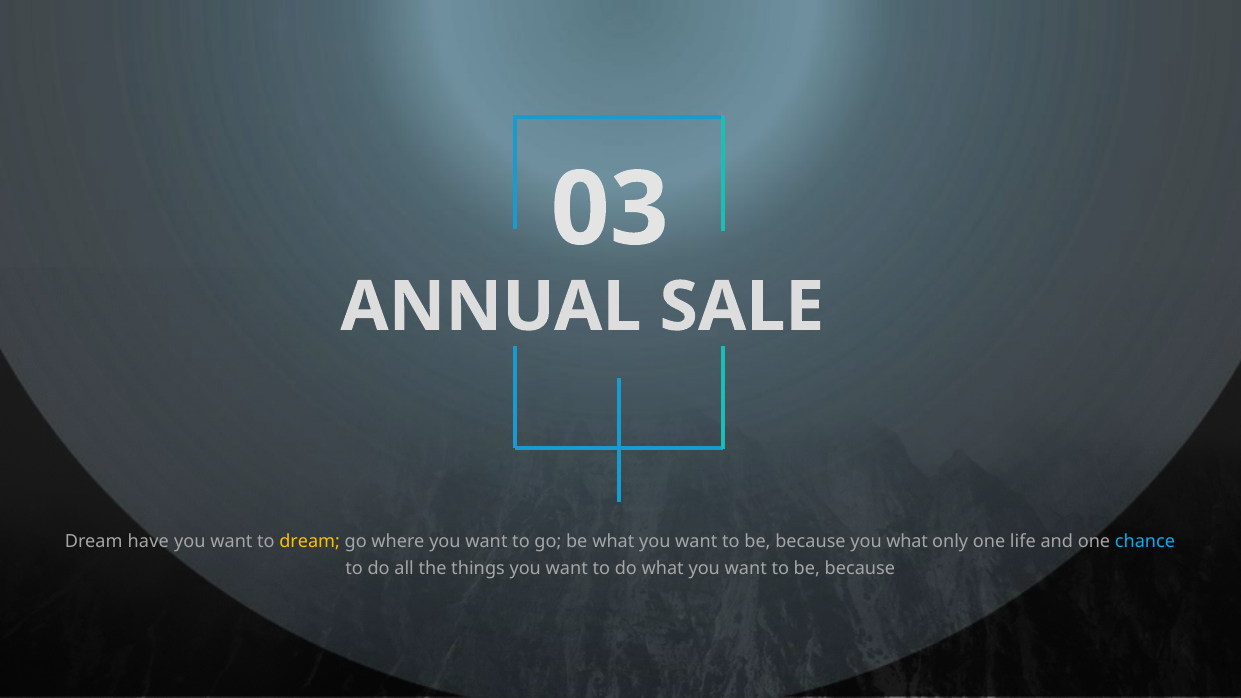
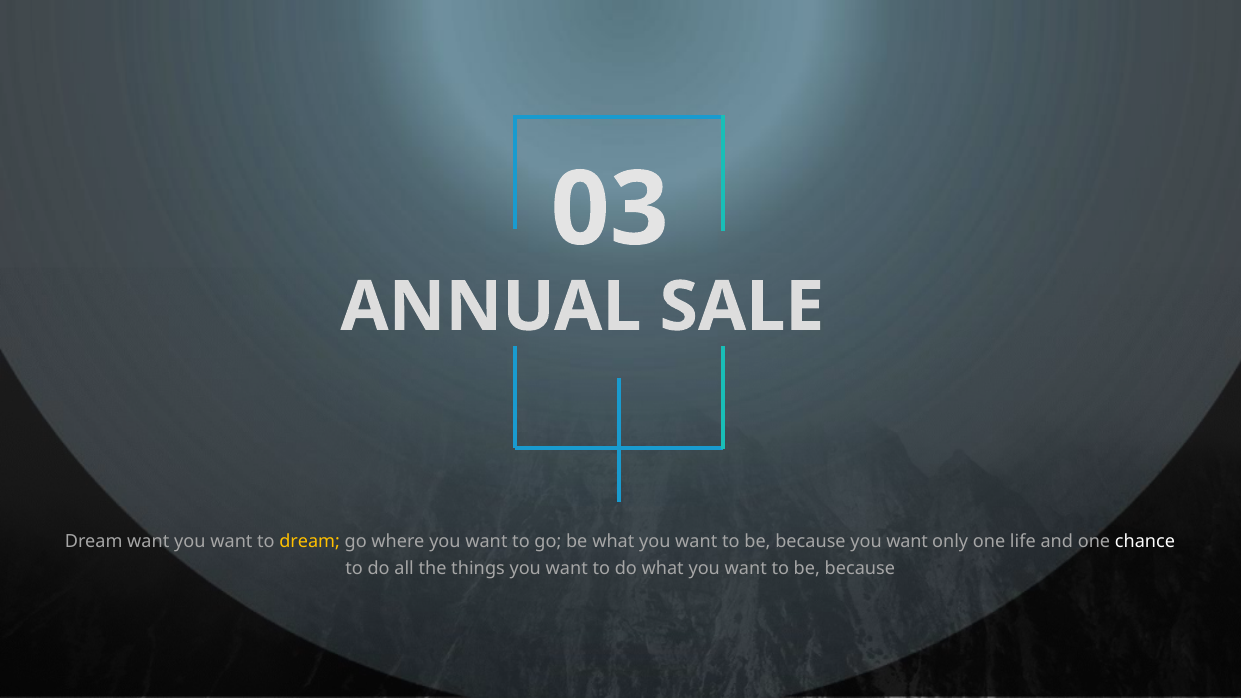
Dream have: have -> want (148, 541)
because you what: what -> want (907, 541)
chance colour: light blue -> white (1145, 541)
